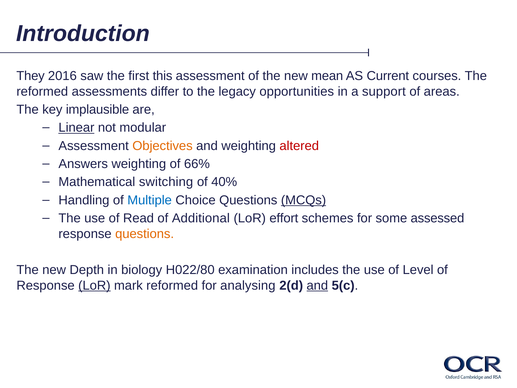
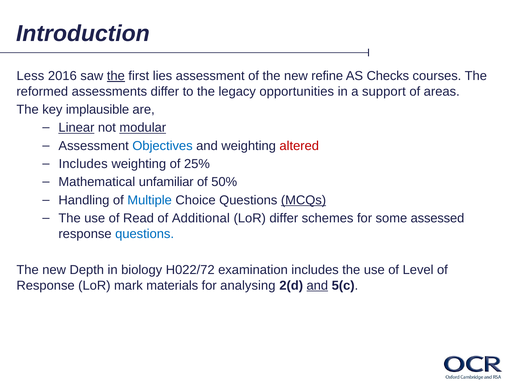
They: They -> Less (30, 76)
the underline: none -> present (116, 76)
this: this -> lies (162, 76)
mean: mean -> refine (327, 76)
Current: Current -> Checks (388, 76)
modular underline: none -> present (143, 128)
Objectives colour: orange -> blue (163, 146)
Answers: Answers -> Includes (83, 164)
66%: 66% -> 25% (197, 164)
switching: switching -> unfamiliar (166, 182)
40%: 40% -> 50% (224, 182)
LoR effort: effort -> differ (284, 218)
questions colour: orange -> blue (145, 234)
H022/80: H022/80 -> H022/72 (190, 270)
LoR underline: present -> none (94, 285)
mark reformed: reformed -> materials (172, 285)
